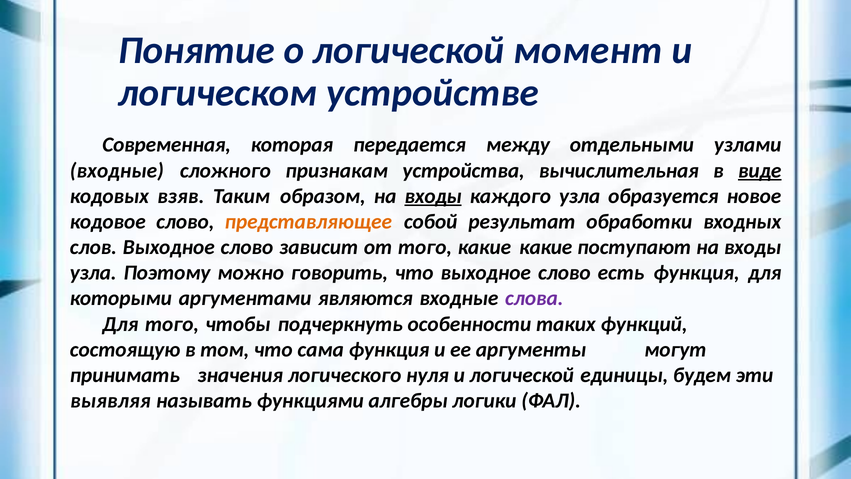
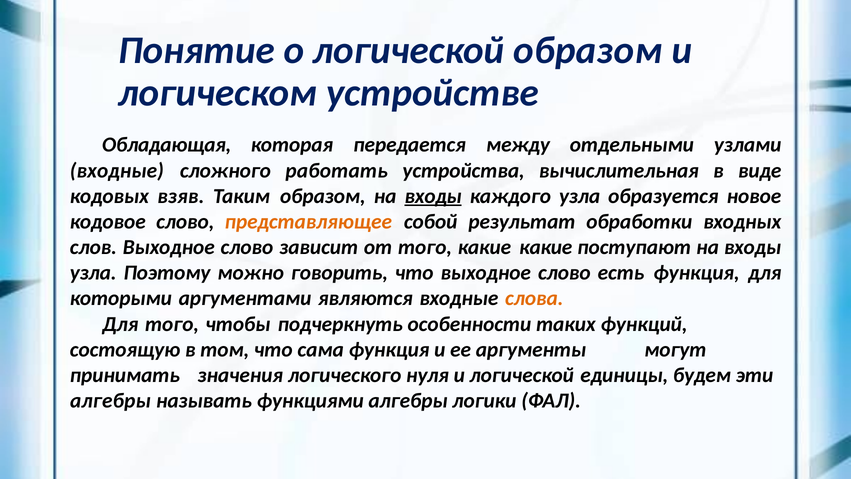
логической момент: момент -> образом (588, 50)
Современная: Современная -> Обладающая (167, 145)
признакам: признакам -> работать (337, 170)
виде underline: present -> none (760, 170)
слова colour: purple -> orange (534, 298)
выявляя: выявляя -> алгебры (110, 400)
